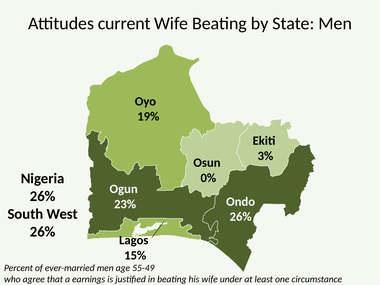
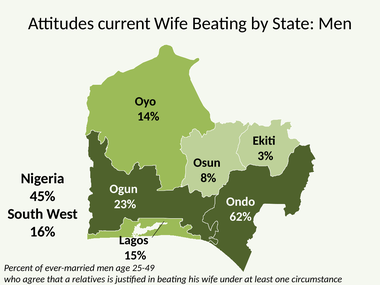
19%: 19% -> 14% (148, 117)
0%: 0% -> 8% (208, 178)
26%: 26% -> 45% (43, 196)
26%: 26% -> 62% (241, 217)
26%: 26% -> 16% (43, 232)
55-49: 55-49 -> 25-49 (143, 268)
earnings: earnings -> relatives (89, 279)
